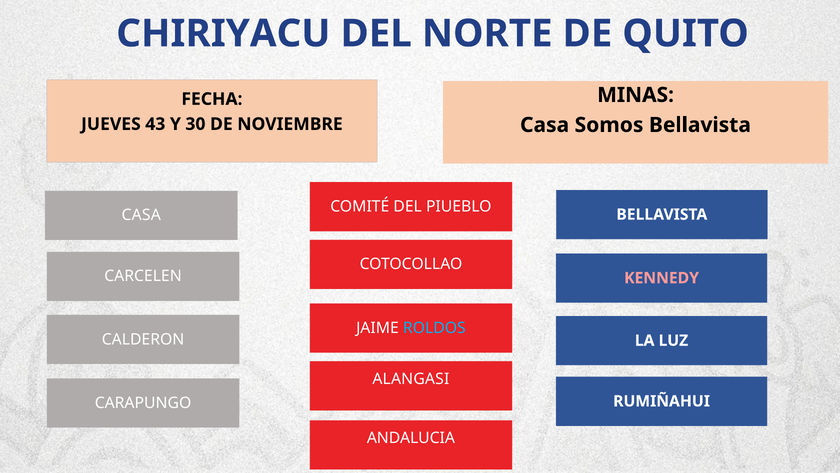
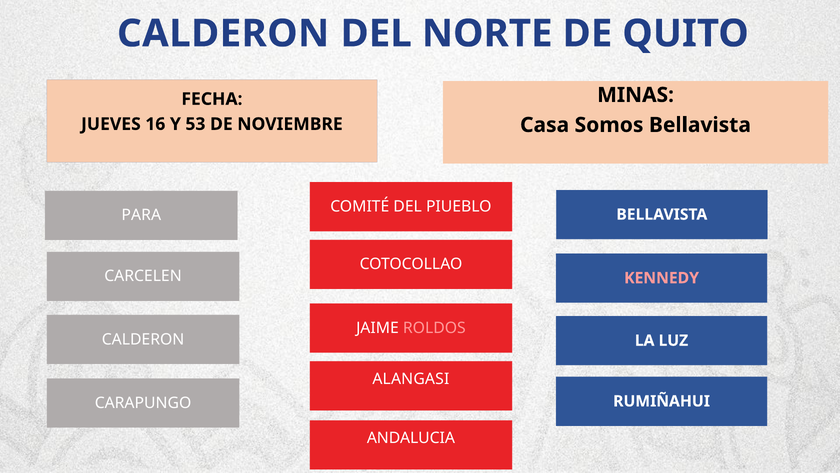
CHIRIYACU: CHIRIYACU -> CALDERON (223, 34)
43: 43 -> 16 (155, 124)
30: 30 -> 53 (195, 124)
CASA: CASA -> PARA (141, 215)
ROLDOS colour: light blue -> pink (434, 328)
